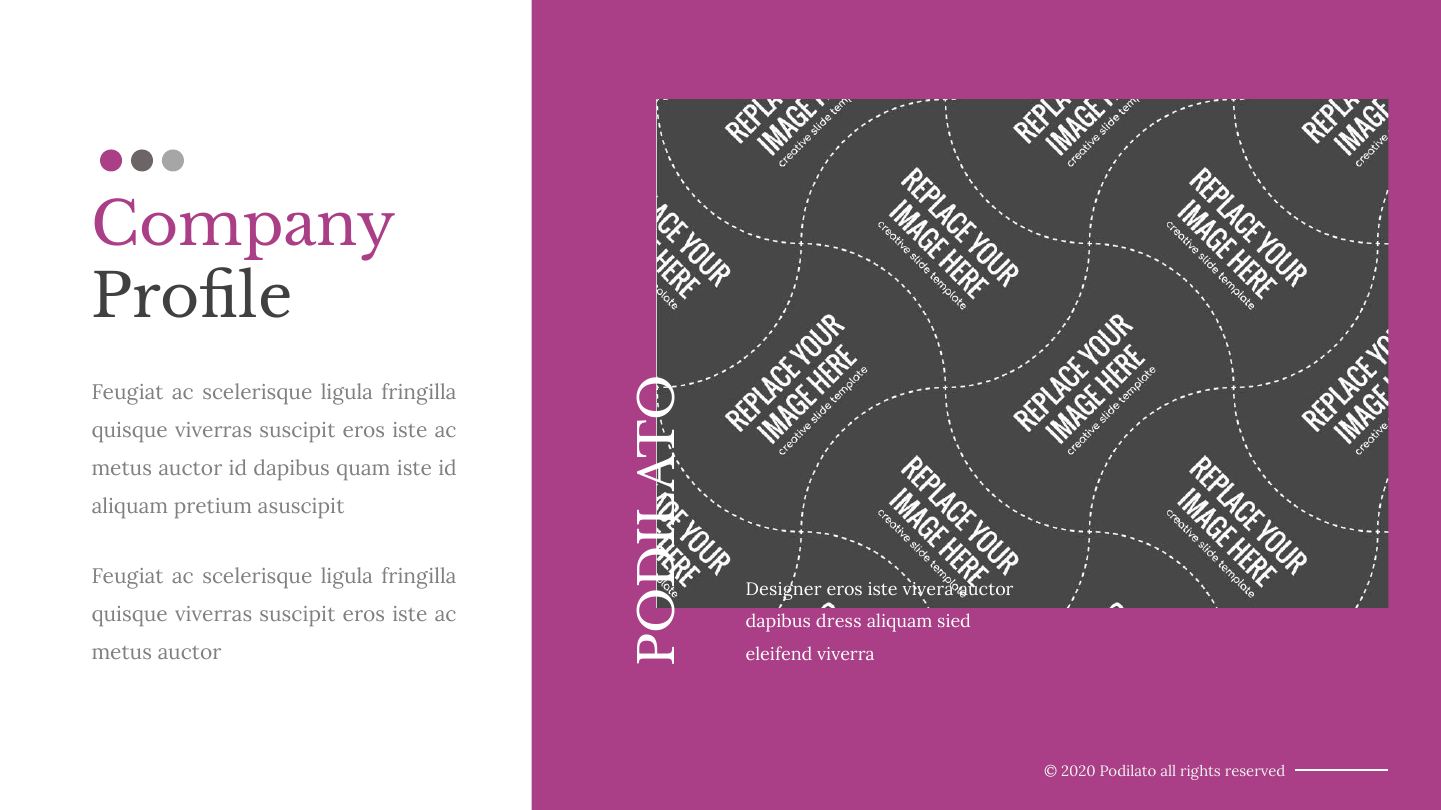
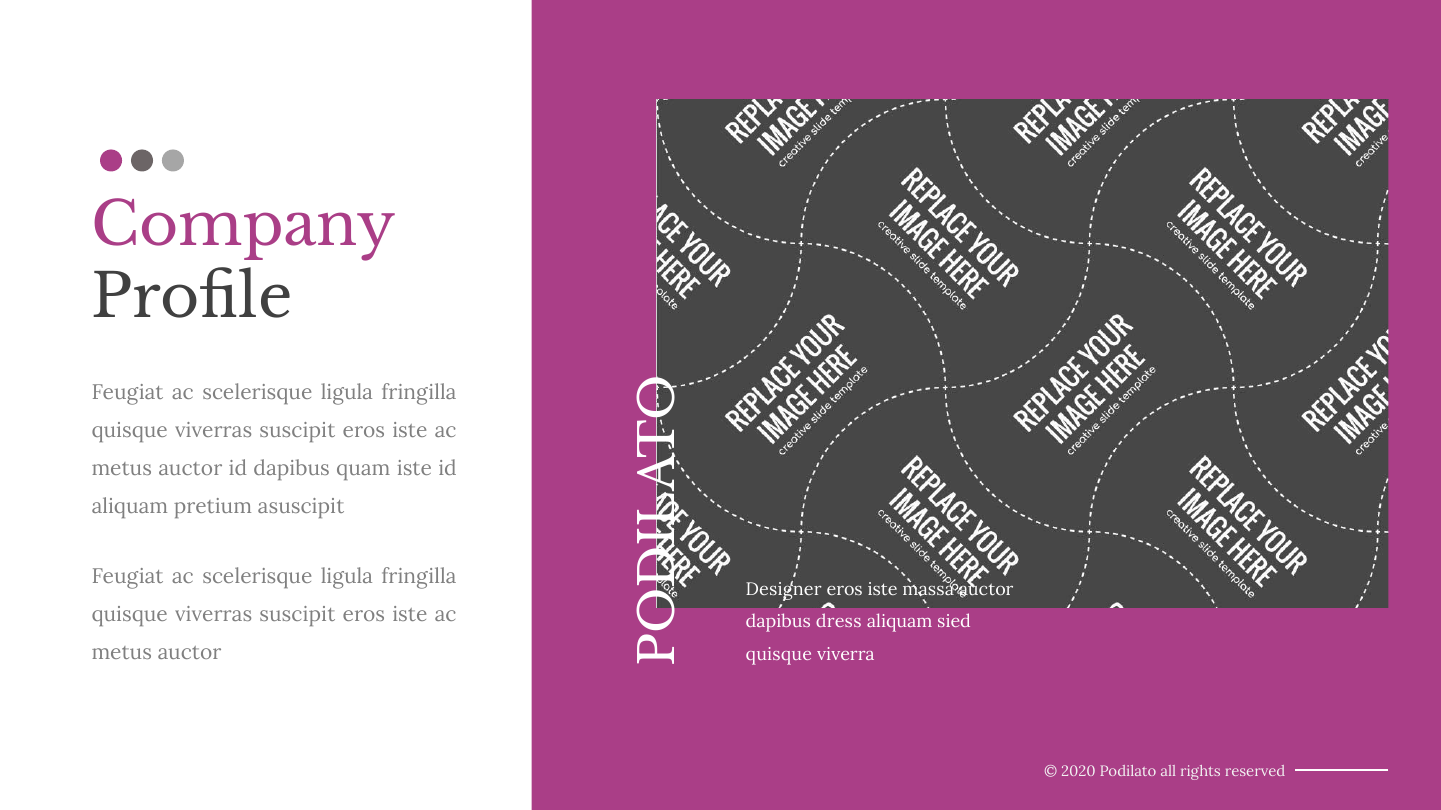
vivera: vivera -> massa (928, 590)
eleifend: eleifend -> quisque (779, 654)
